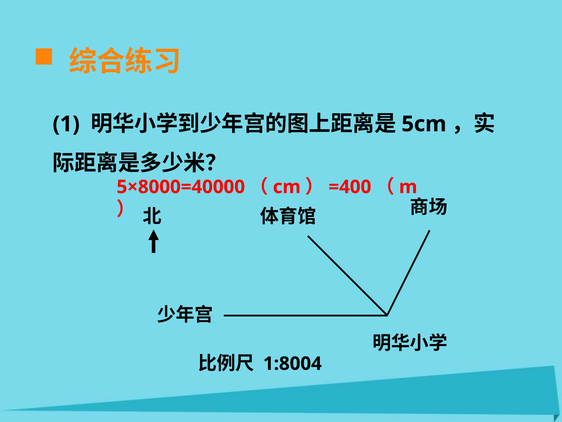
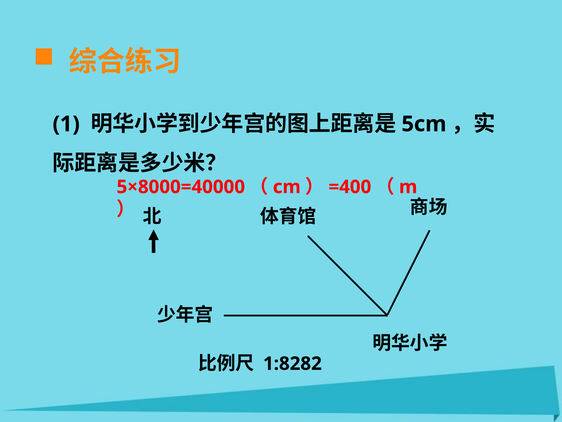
1:8004: 1:8004 -> 1:8282 (292, 363)
